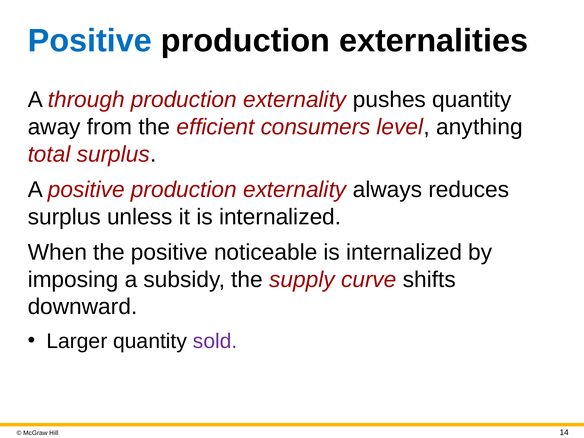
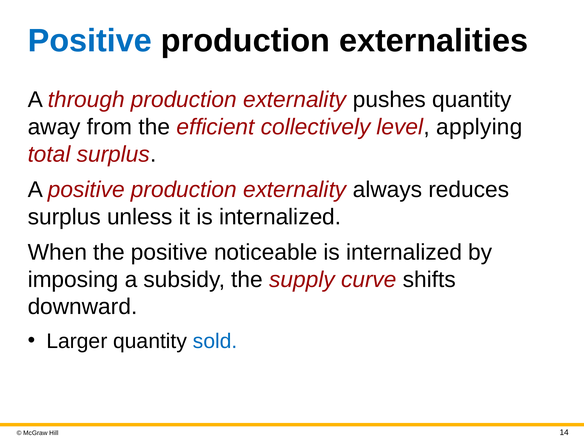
consumers: consumers -> collectively (316, 127)
anything: anything -> applying (479, 127)
sold colour: purple -> blue (215, 341)
